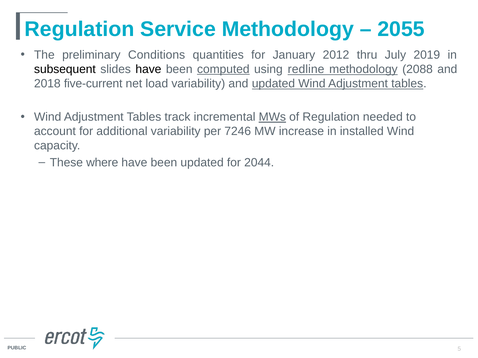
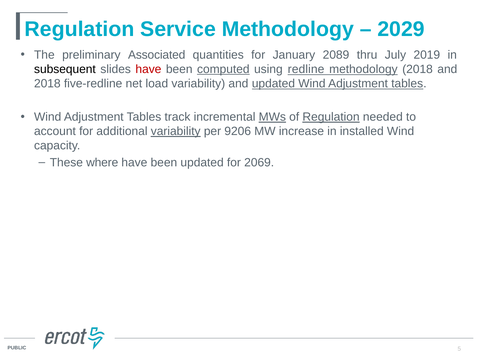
2055: 2055 -> 2029 (401, 29)
Conditions: Conditions -> Associated (157, 55)
2012: 2012 -> 2089 (336, 55)
have colour: black -> red (148, 69)
methodology 2088: 2088 -> 2018 (418, 69)
five-current: five-current -> five-redline (93, 84)
Regulation underline: none -> present (331, 117)
variability underline: none -> present (176, 132)
7246: 7246 -> 9206 (238, 132)
2044: 2044 -> 2069 (259, 163)
